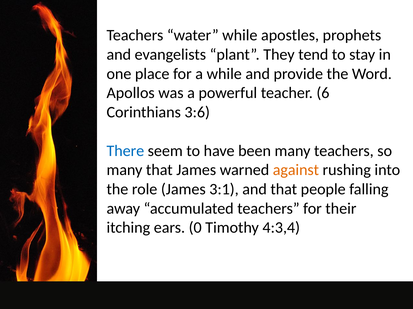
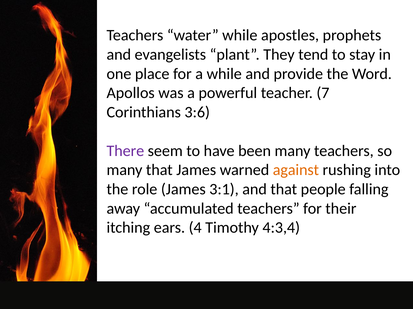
6: 6 -> 7 (323, 93)
There colour: blue -> purple (125, 151)
0: 0 -> 4 (195, 228)
